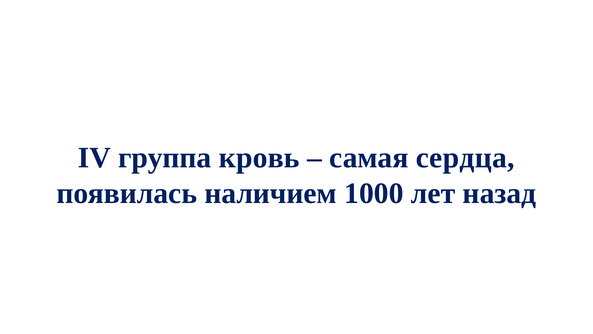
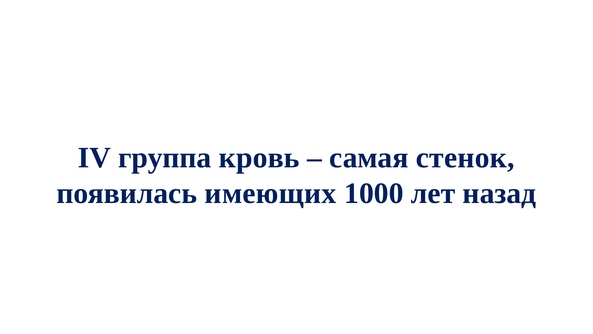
сердца: сердца -> стенок (465, 158)
наличием: наличием -> имеющих (271, 193)
